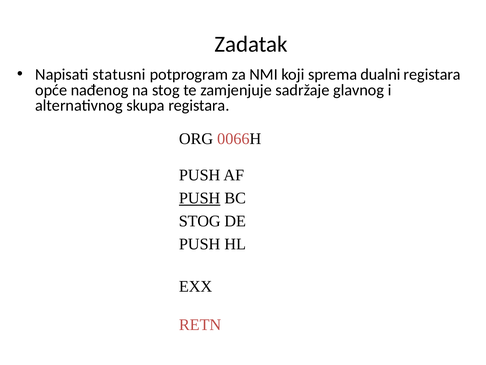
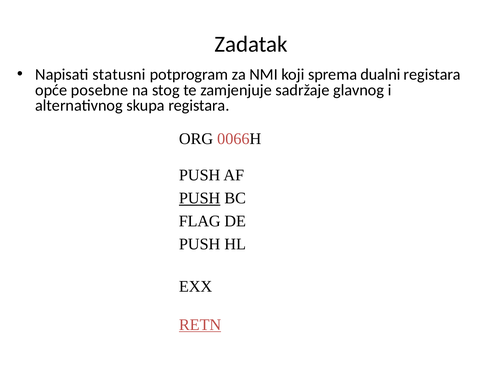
nađenog: nađenog -> posebne (100, 90)
STOG: STOG -> FLAG (200, 221)
RETN underline: none -> present (200, 324)
